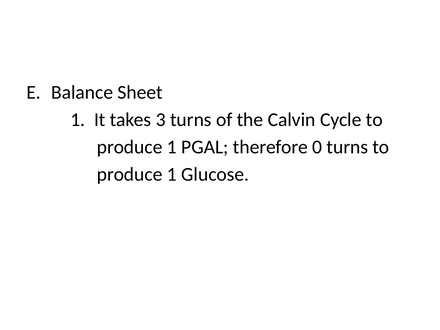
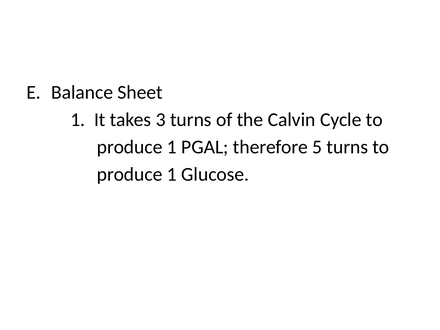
0: 0 -> 5 (317, 147)
